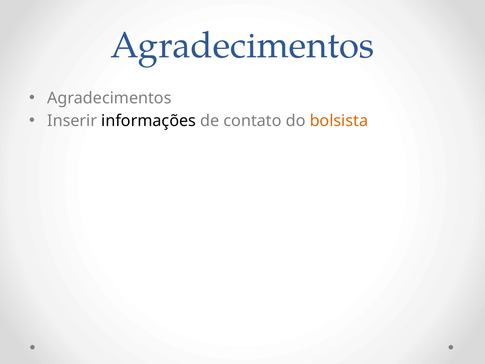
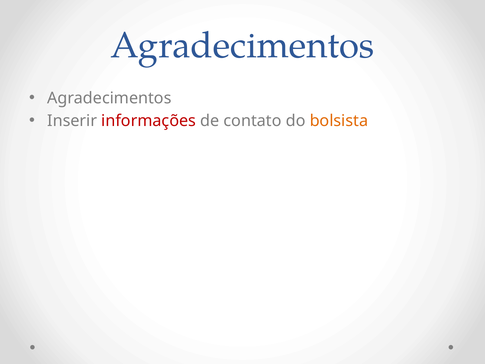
informações colour: black -> red (149, 121)
